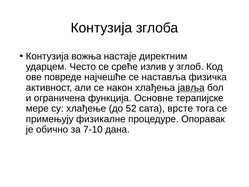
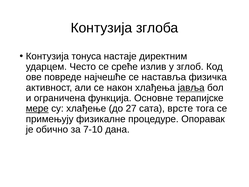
вожња: вожња -> тонуса (86, 56)
мере underline: none -> present (37, 108)
52: 52 -> 27 (131, 108)
